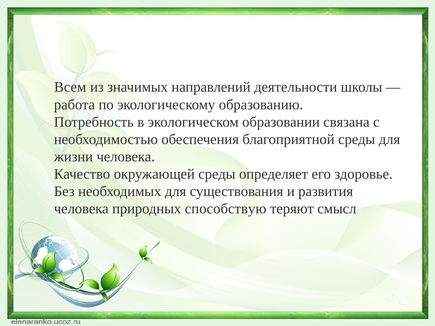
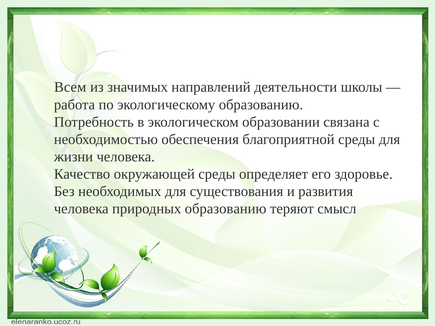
природных способствую: способствую -> образованию (226, 209)
